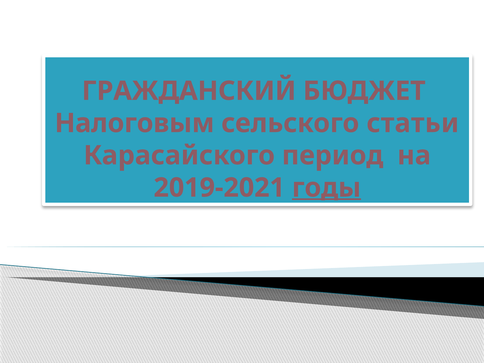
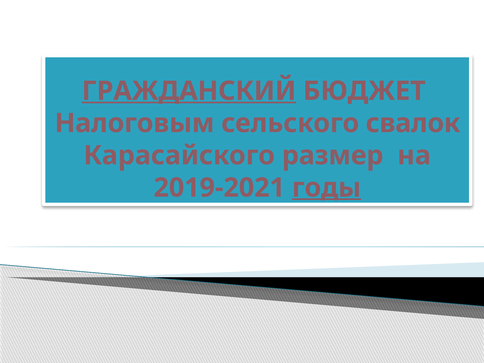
ГРАЖДАНСКИЙ underline: none -> present (189, 91)
статьи: статьи -> свалок (413, 123)
период: период -> размер (333, 155)
